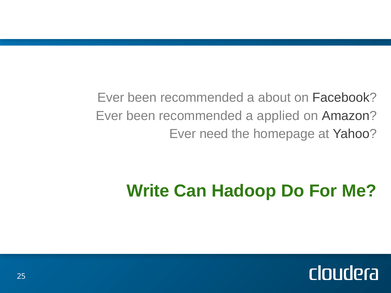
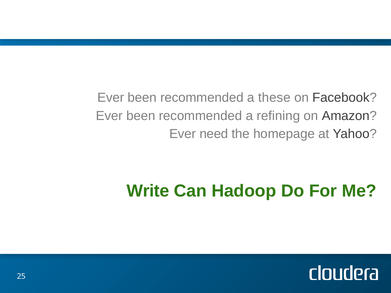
about: about -> these (274, 98)
applied: applied -> refining (278, 116)
